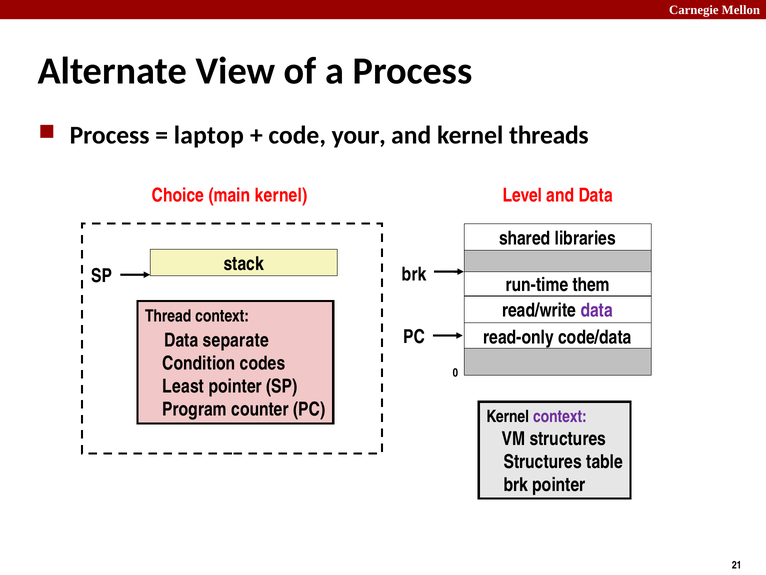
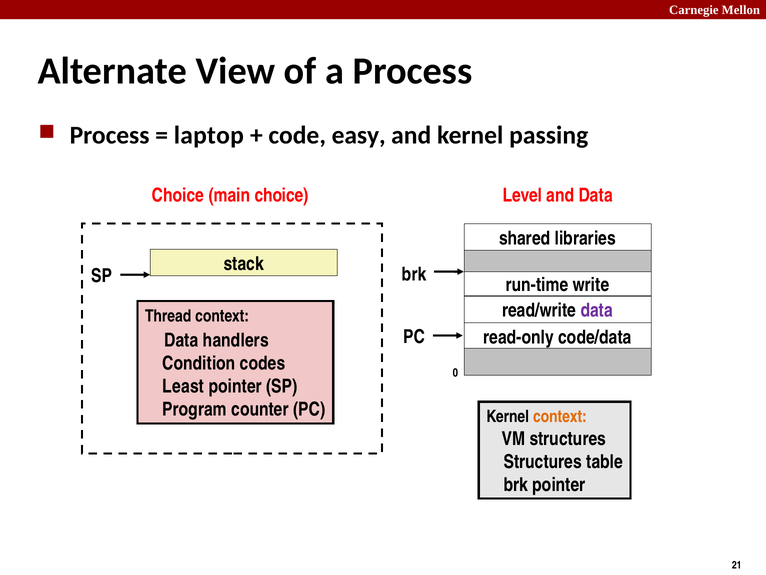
your: your -> easy (359, 135)
threads: threads -> passing (549, 135)
main kernel: kernel -> choice (282, 195)
them: them -> write (591, 285)
separate: separate -> handlers (236, 340)
context colour: purple -> orange (560, 416)
